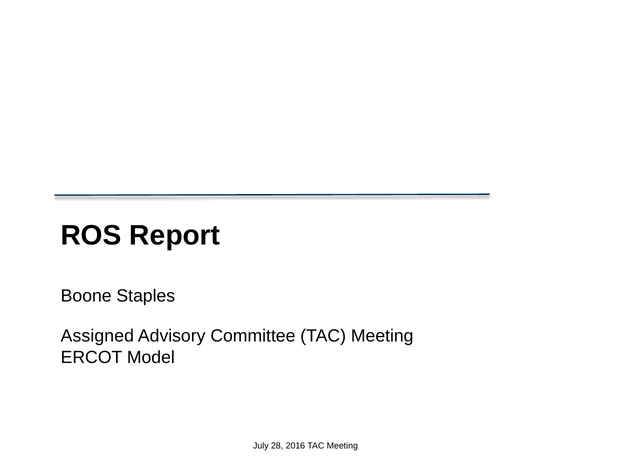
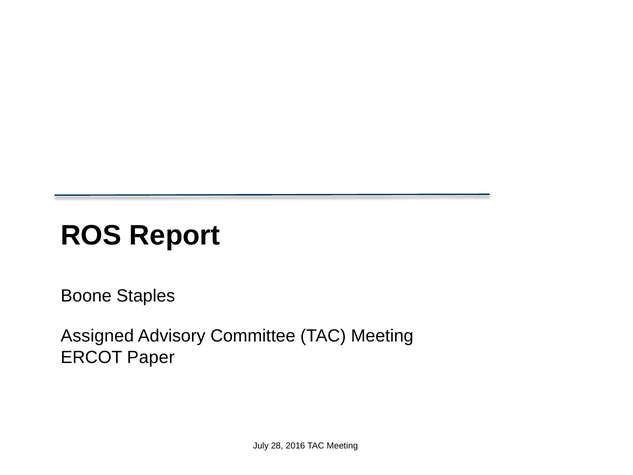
Model: Model -> Paper (151, 357)
